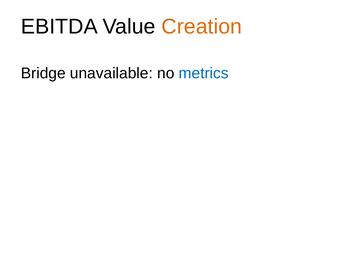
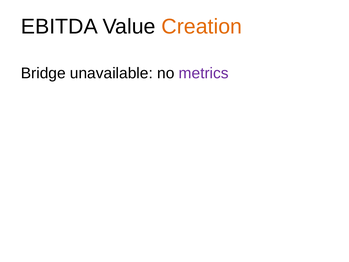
metrics colour: blue -> purple (204, 73)
